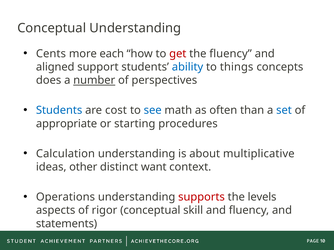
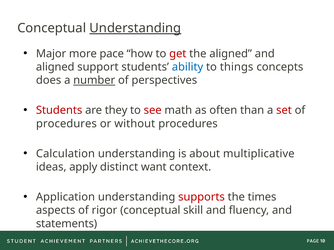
Understanding underline: none -> present (135, 28)
Cents: Cents -> Major (51, 54)
each: each -> pace (112, 54)
the fluency: fluency -> aligned (231, 54)
Students colour: blue -> red (59, 111)
cost: cost -> they (116, 111)
see colour: blue -> red (153, 111)
set colour: blue -> red (284, 111)
appropriate: appropriate -> procedures (66, 124)
starting: starting -> without (135, 124)
other: other -> apply (83, 167)
Operations: Operations -> Application (65, 197)
levels: levels -> times (262, 197)
